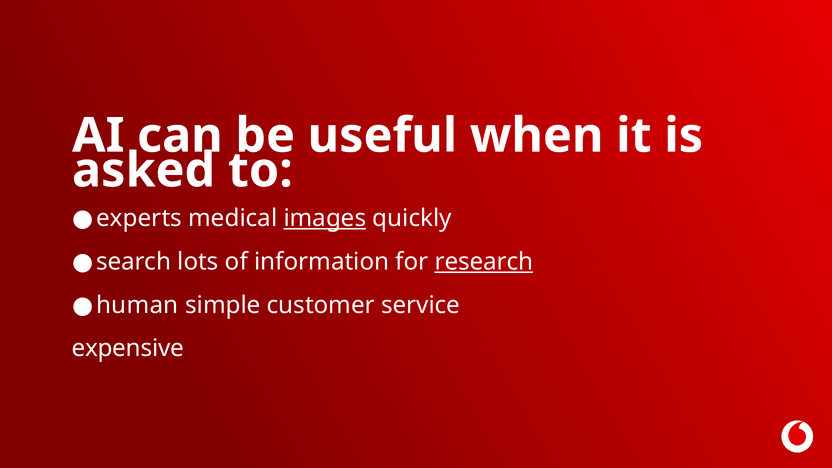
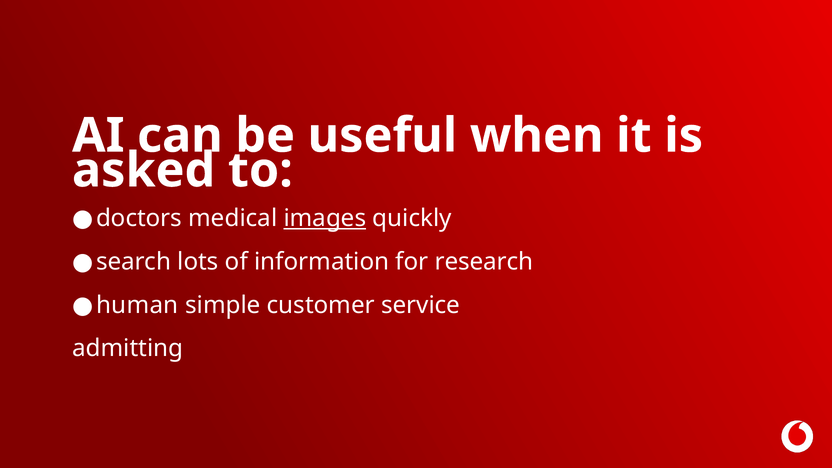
experts: experts -> doctors (139, 218)
research underline: present -> none (484, 262)
expensive: expensive -> admitting (128, 348)
